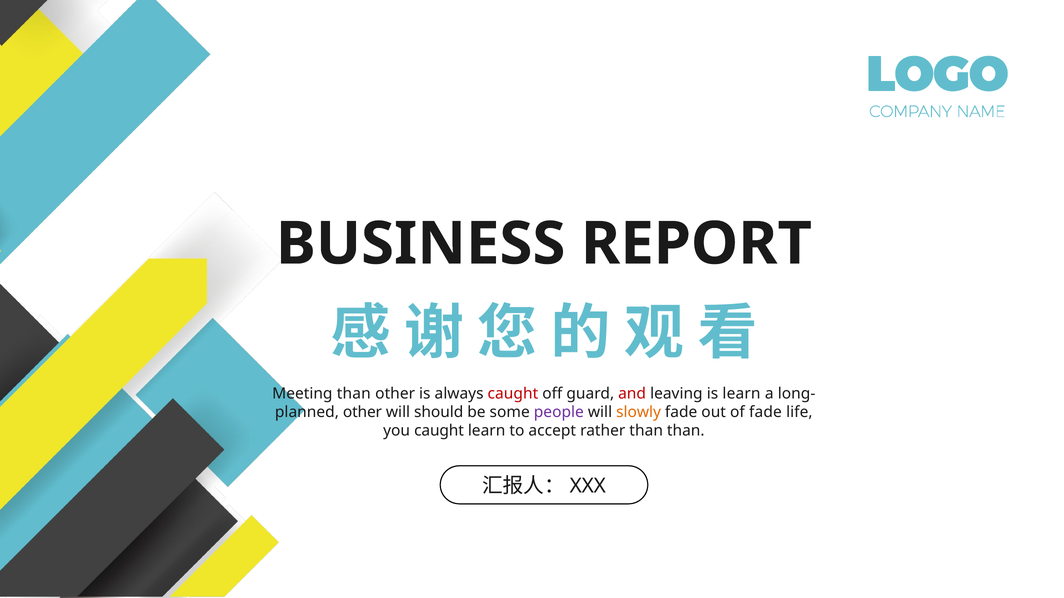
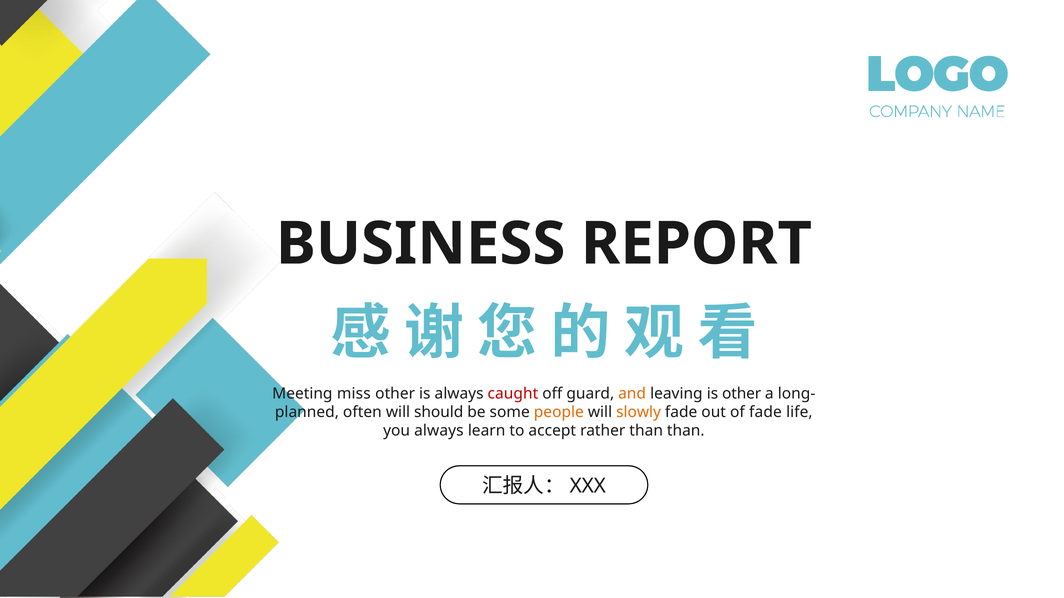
Meeting than: than -> miss (354, 394)
and colour: red -> orange (632, 394)
is learn: learn -> other (742, 394)
other: other -> often (362, 412)
people colour: purple -> orange (559, 412)
you caught: caught -> always (439, 431)
